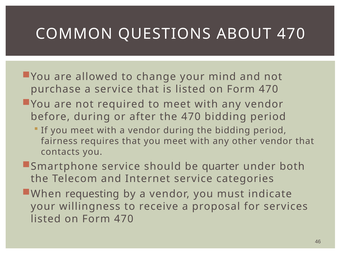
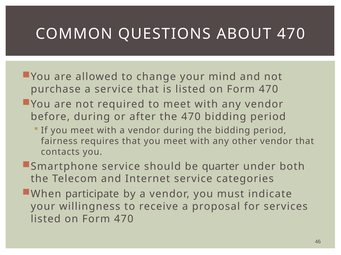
requesting: requesting -> participate (92, 195)
